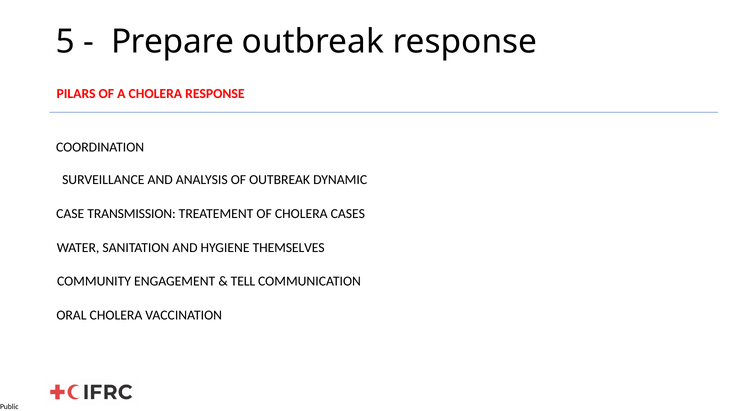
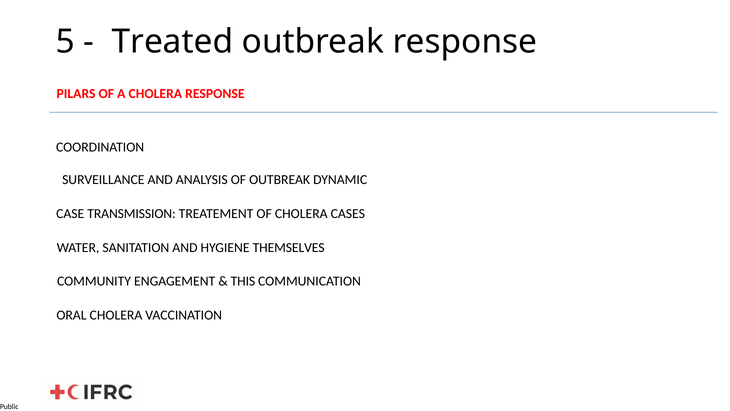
Prepare: Prepare -> Treated (172, 42)
TELL: TELL -> THIS (243, 281)
